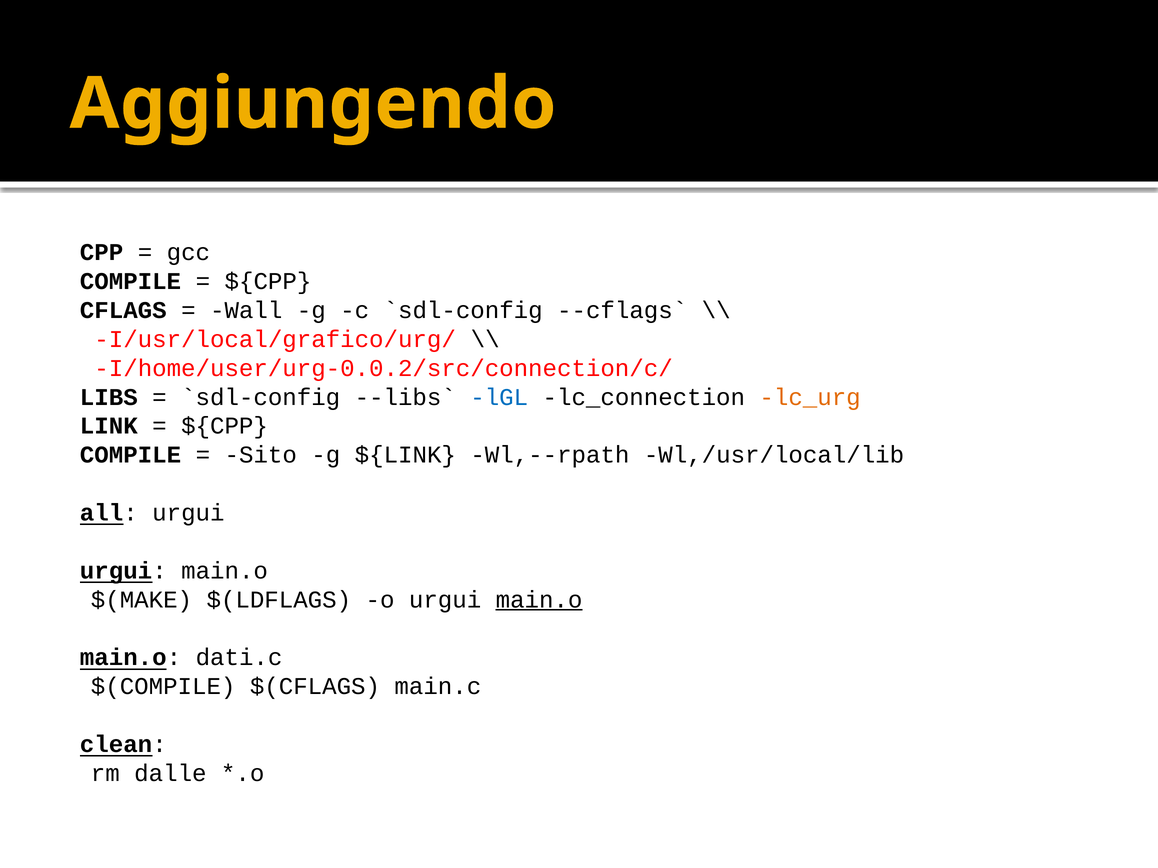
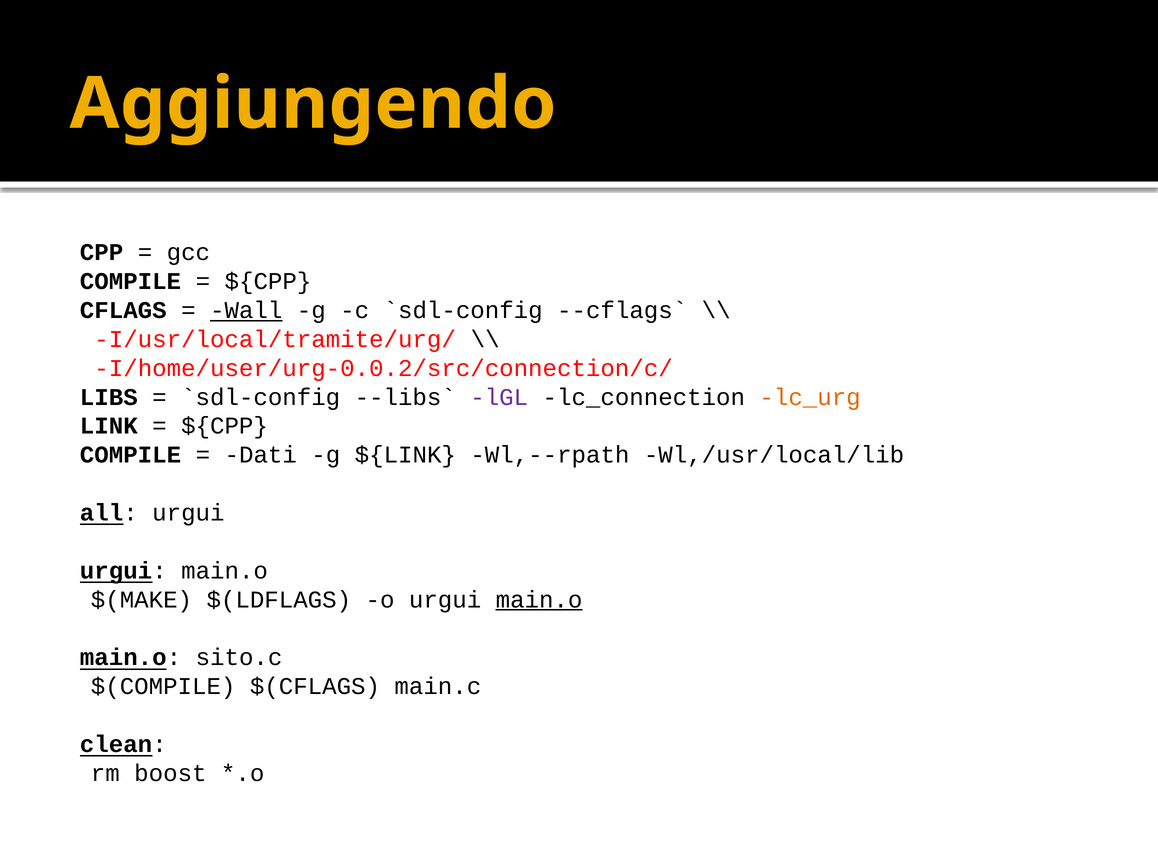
Wall underline: none -> present (246, 310)
I/usr/local/grafico/urg/: I/usr/local/grafico/urg/ -> I/usr/local/tramite/urg/ (275, 339)
lGL colour: blue -> purple (499, 397)
Sito: Sito -> Dati (261, 455)
dati.c: dati.c -> sito.c (239, 658)
dalle: dalle -> boost (170, 774)
